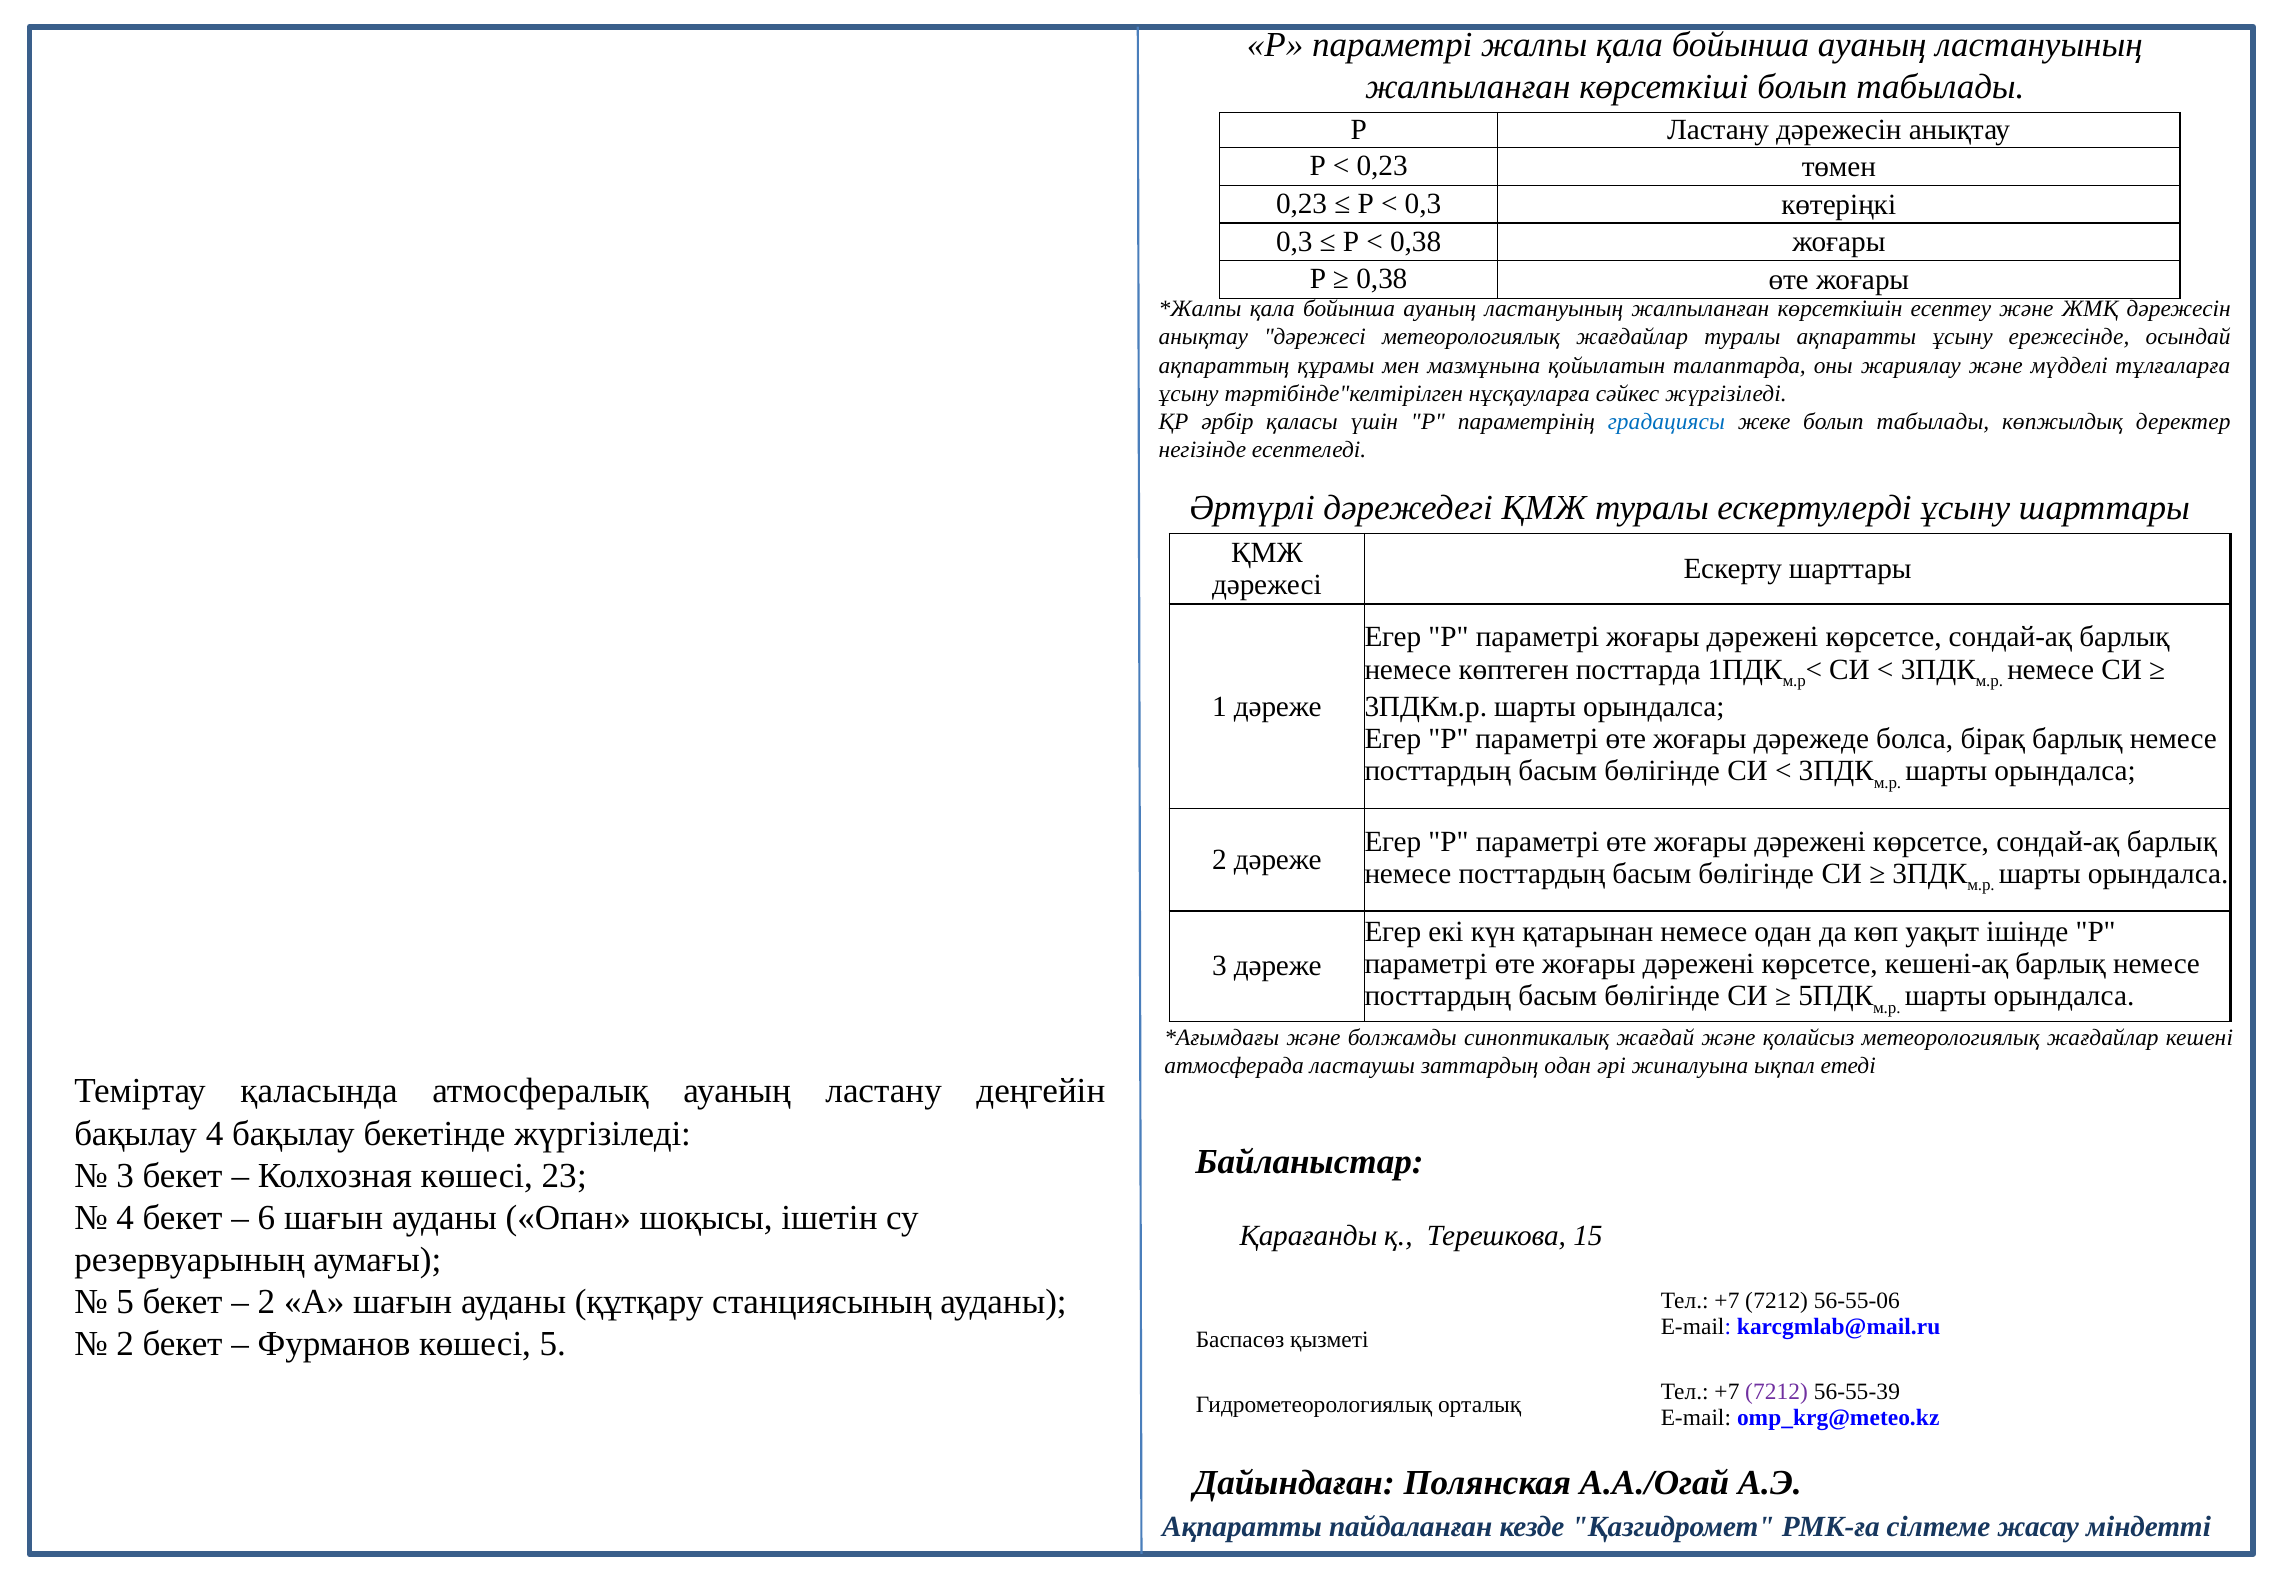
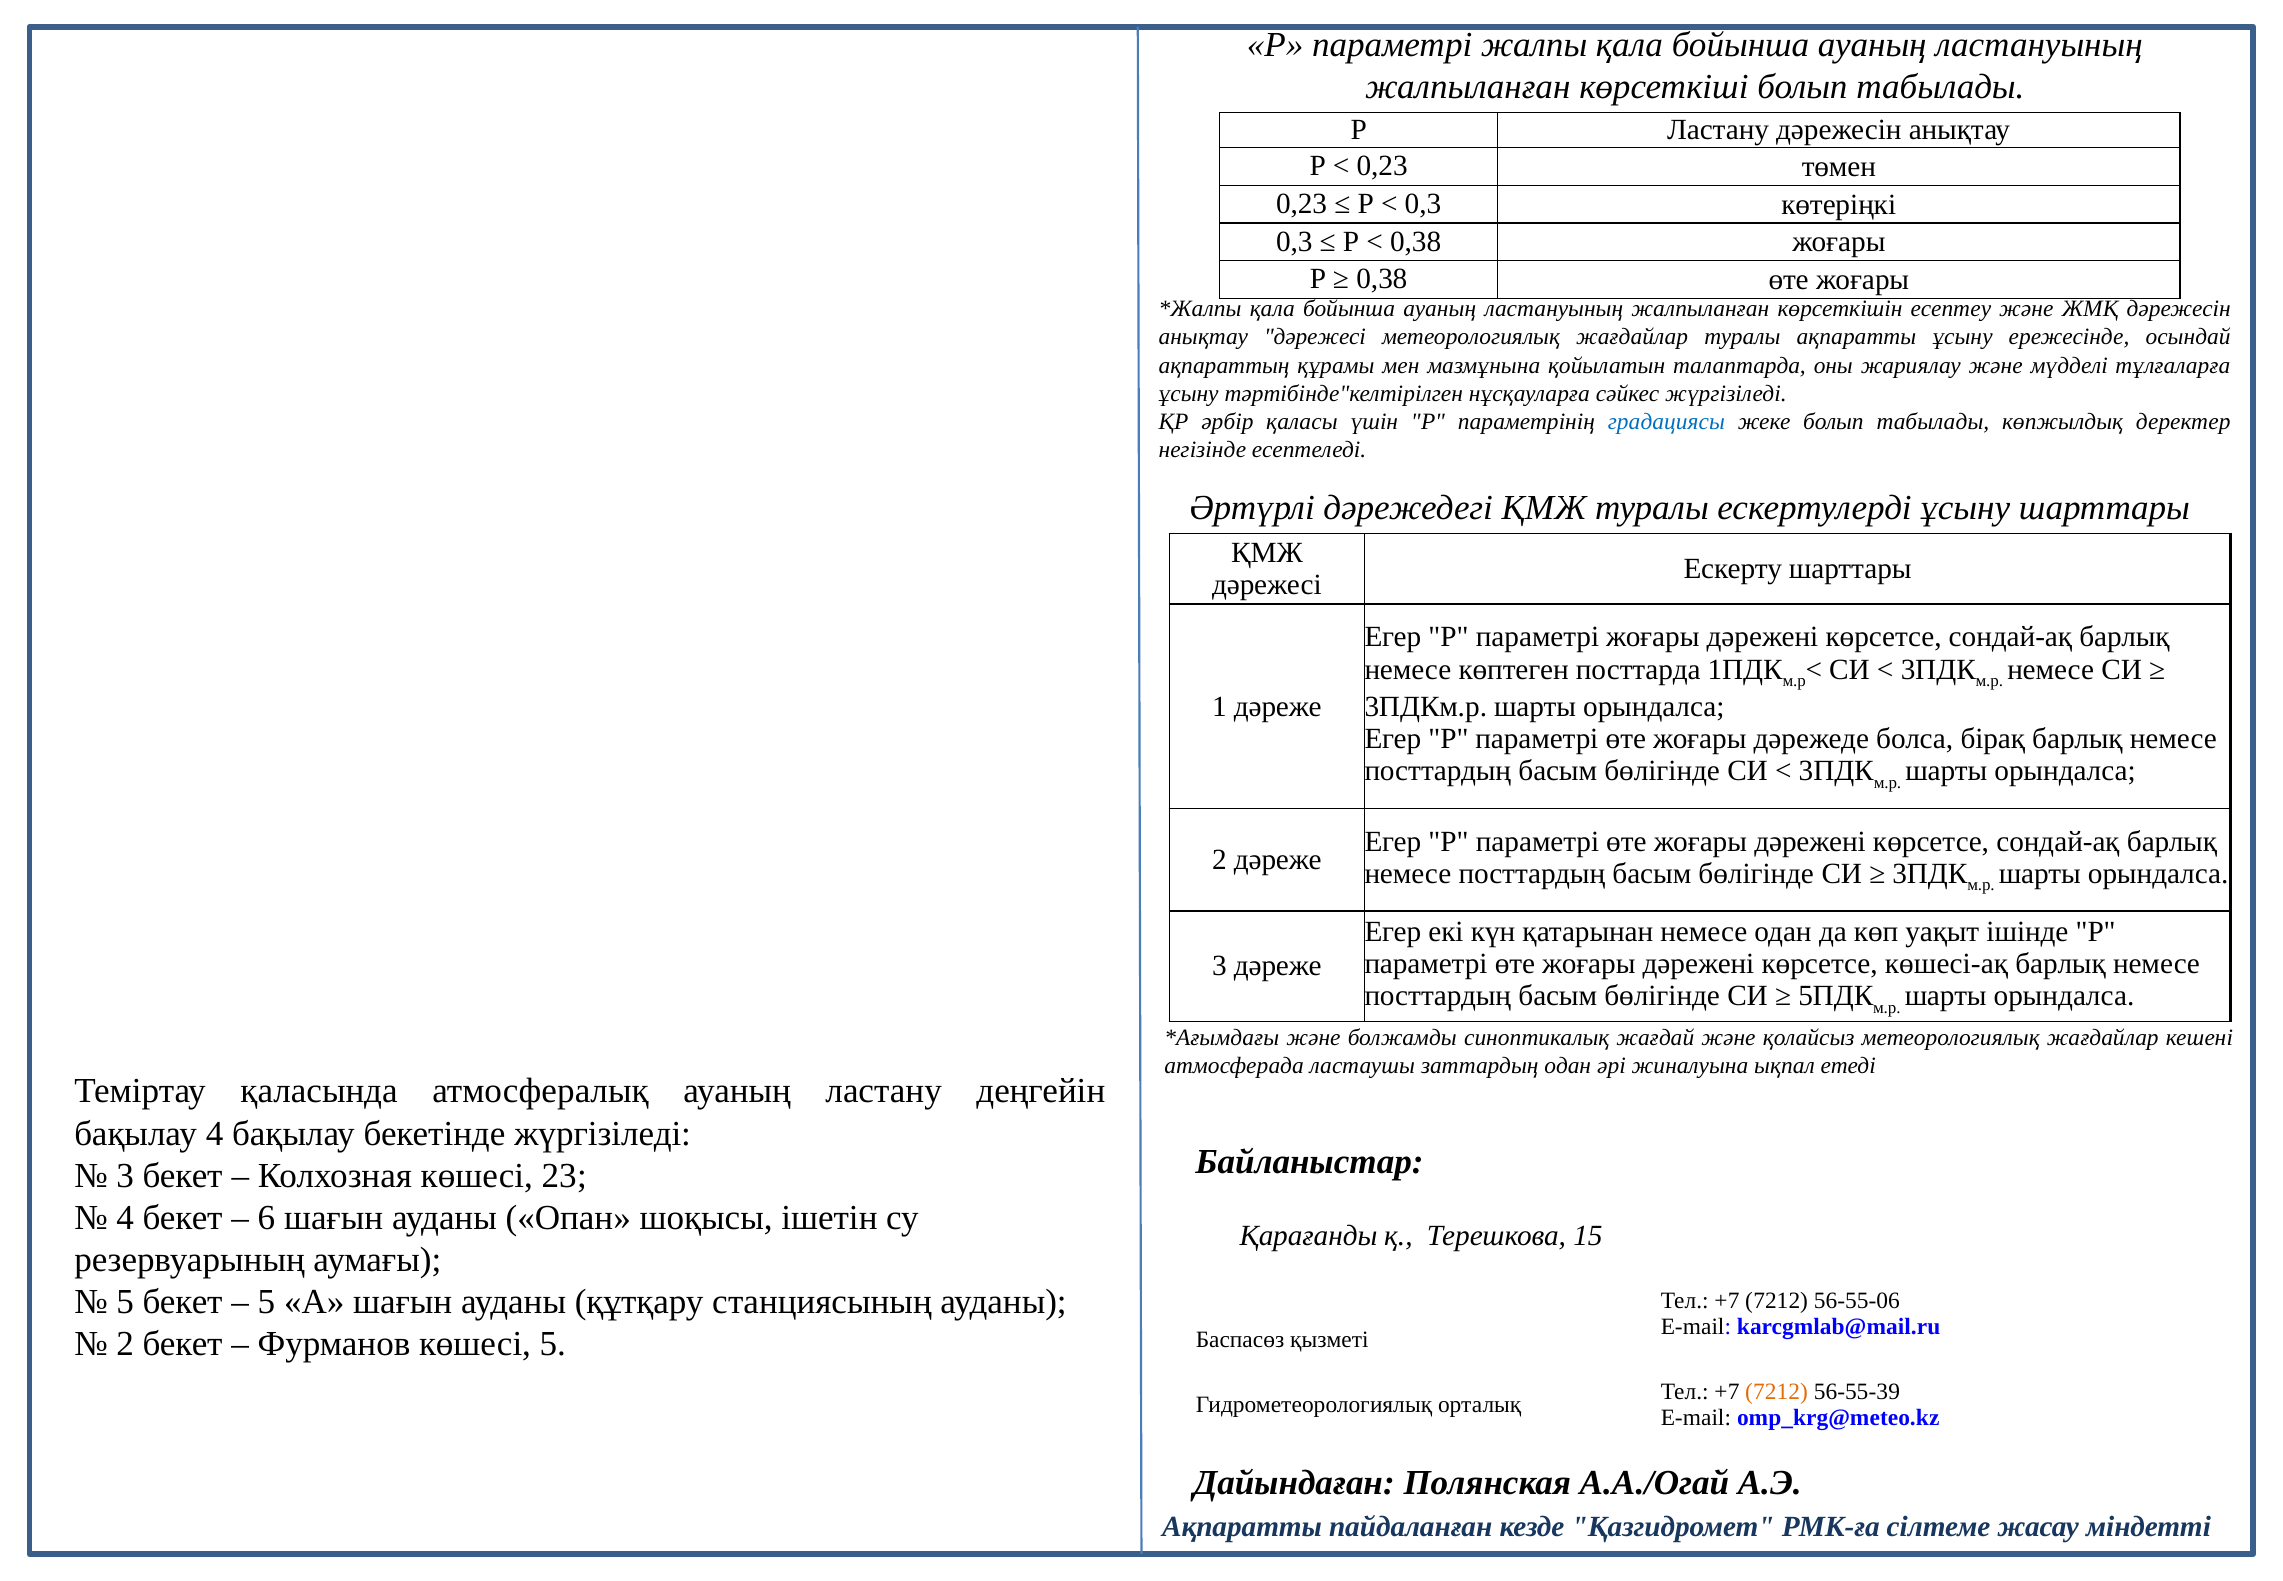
кешені-ақ: кешені-ақ -> көшесі-ақ (1946, 964)
2: 2 -> 5 (266, 1302)
7212 colour: purple -> orange (1777, 1391)
